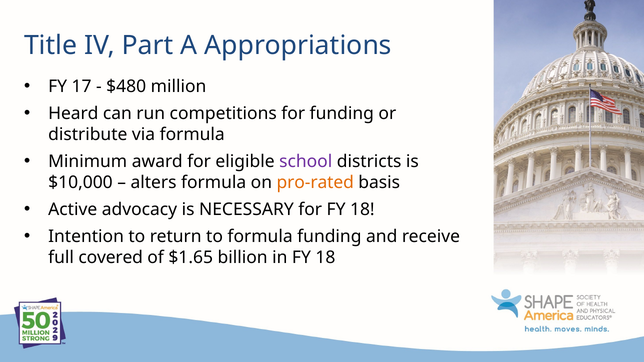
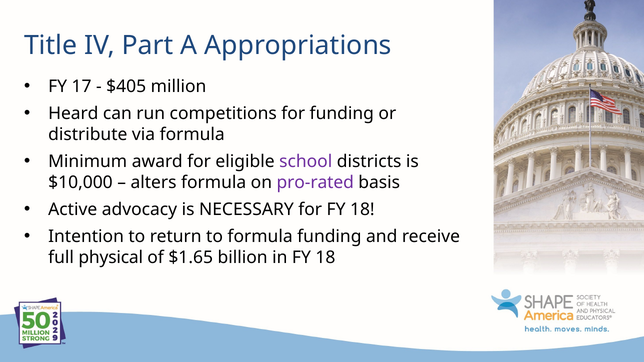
$480: $480 -> $405 (126, 87)
pro-rated colour: orange -> purple (315, 183)
covered: covered -> physical (111, 258)
